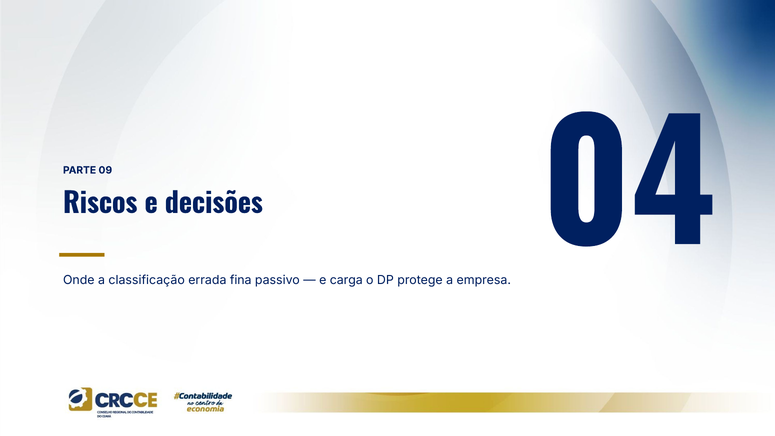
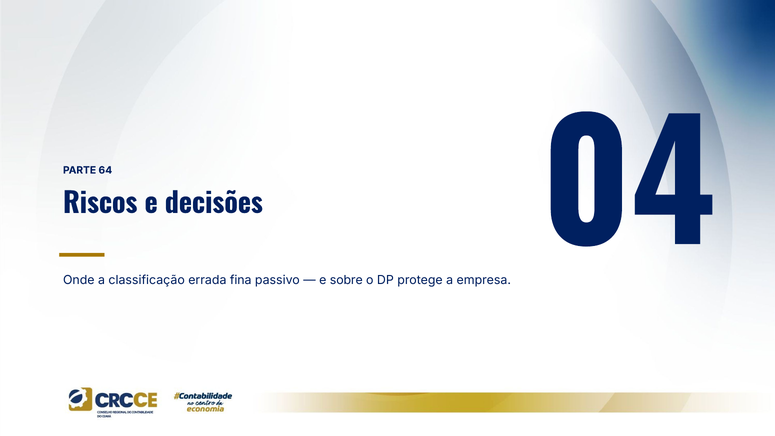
09: 09 -> 64 (105, 170)
carga: carga -> sobre (346, 280)
